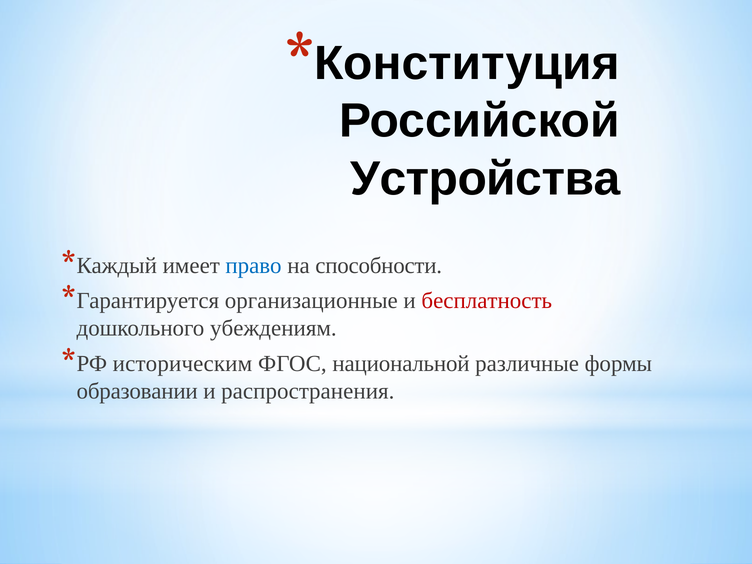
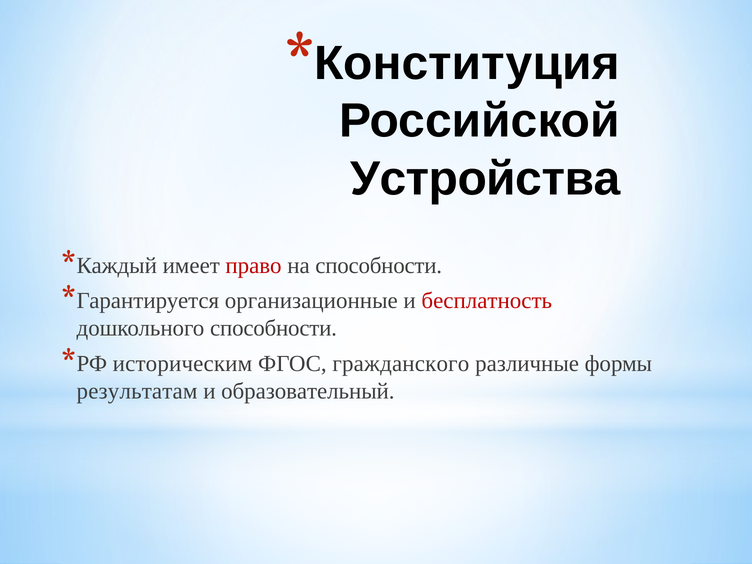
право colour: blue -> red (254, 266)
дошкольного убеждениям: убеждениям -> способности (274, 328)
национальной: национальной -> гражданского (401, 364)
образовании: образовании -> результатам (137, 391)
распространения: распространения -> образовательный (308, 391)
